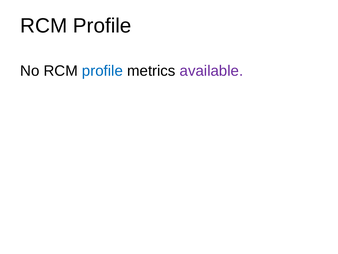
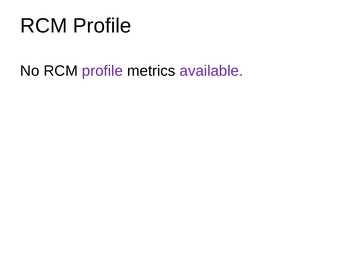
profile colour: blue -> purple (102, 71)
